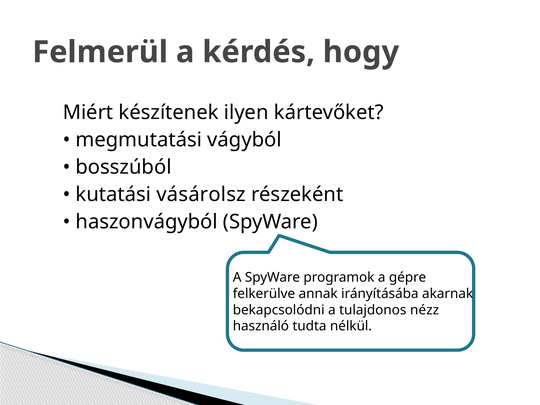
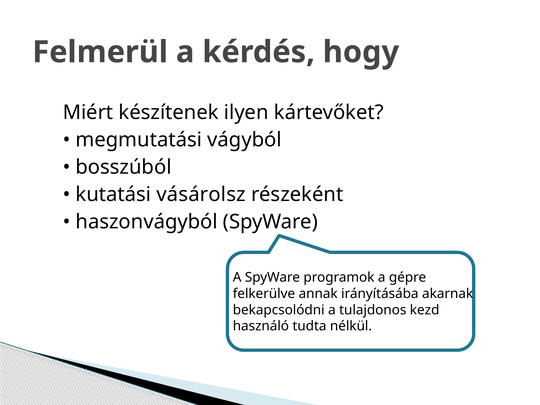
nézz: nézz -> kezd (425, 310)
